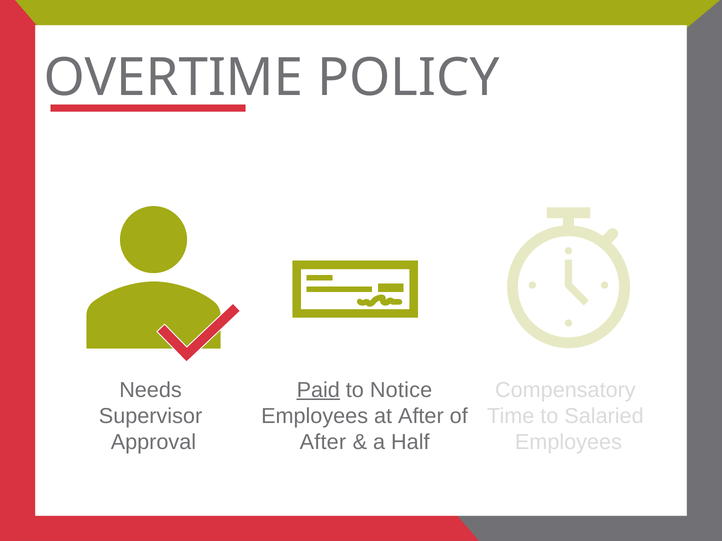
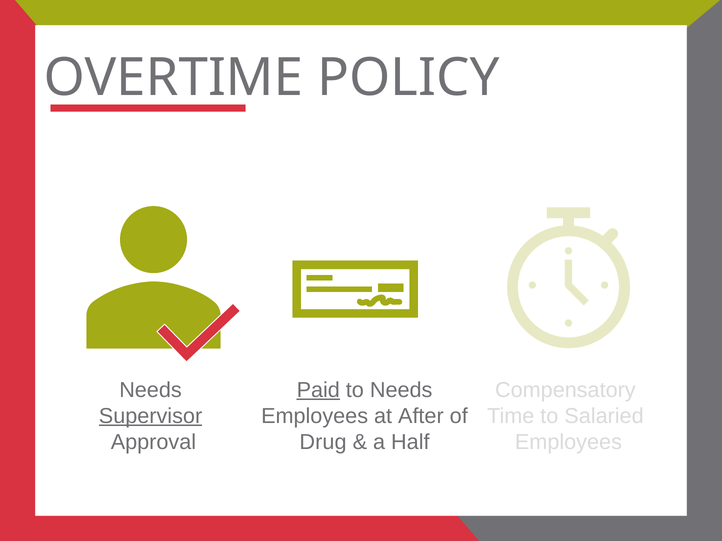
to Notice: Notice -> Needs (401, 390)
Supervisor underline: none -> present (151, 416)
After: After -> Drug (323, 442)
